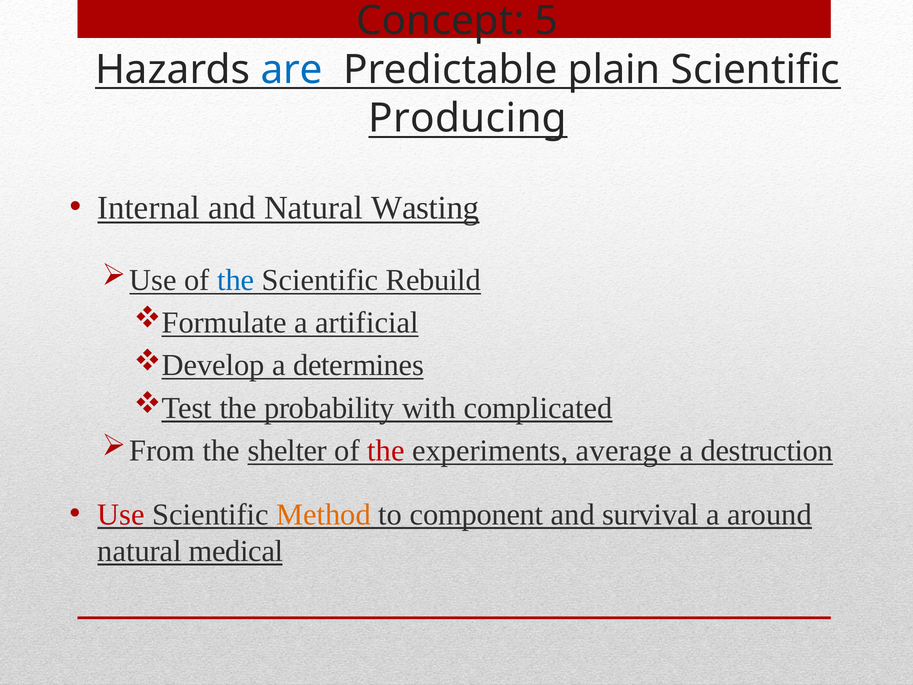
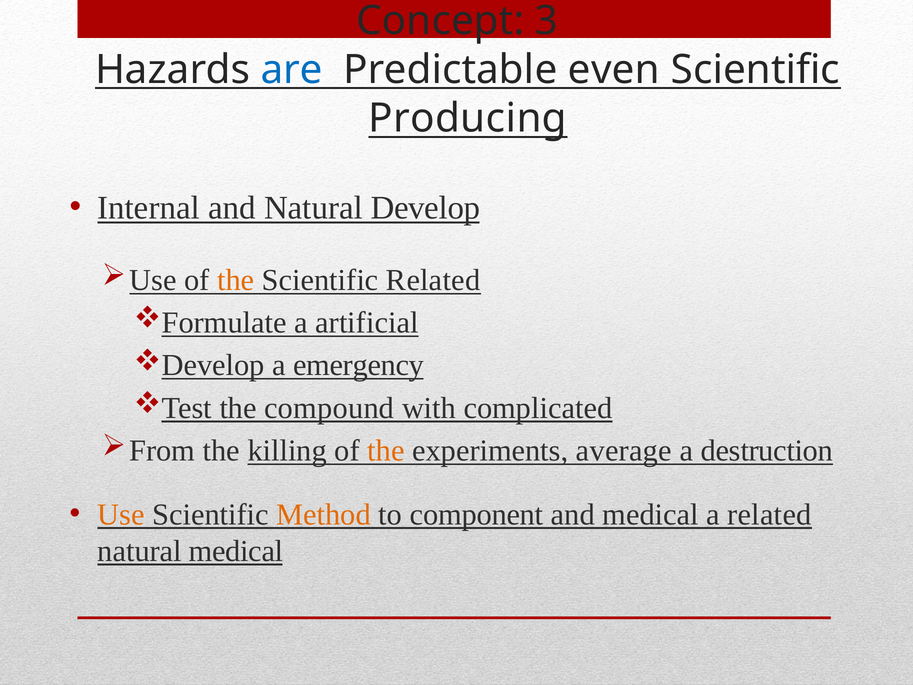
5: 5 -> 3 (547, 21)
plain: plain -> even (614, 70)
Wasting: Wasting -> Develop (425, 208)
the colour: blue -> orange (236, 280)
Scientific Rebuild: Rebuild -> Related (433, 280)
determines: determines -> emergency (359, 365)
probability: probability -> compound (329, 408)
shelter: shelter -> killing (287, 450)
the colour: red -> orange (386, 450)
Use colour: red -> orange (121, 514)
and survival: survival -> medical (651, 514)
a around: around -> related (769, 514)
